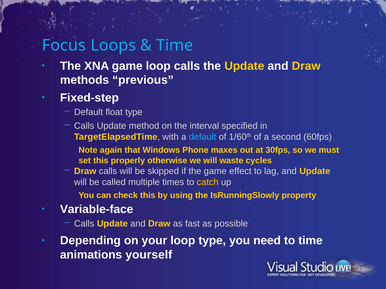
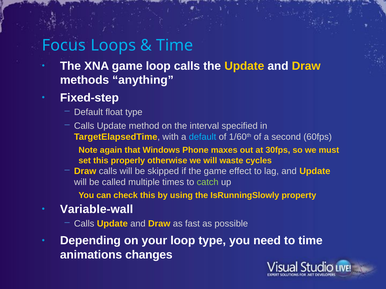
previous: previous -> anything (143, 80)
catch colour: yellow -> light green (208, 182)
Variable-face: Variable-face -> Variable-wall (97, 210)
yourself: yourself -> changes (149, 255)
